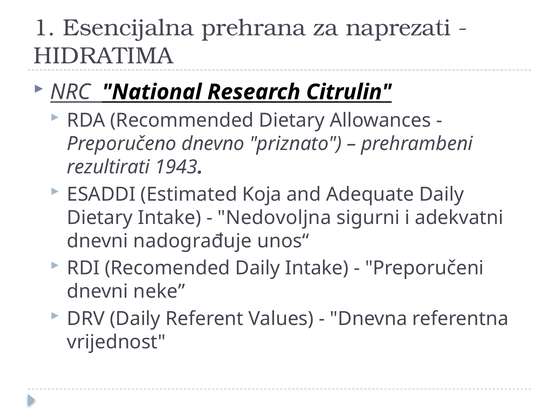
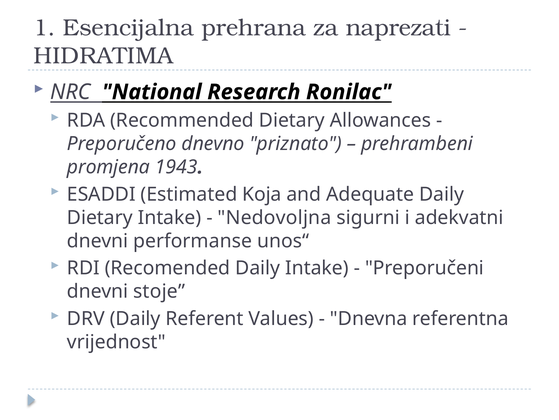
Citrulin: Citrulin -> Ronilac (349, 92)
rezultirati: rezultirati -> promjena (108, 167)
nadograđuje: nadograđuje -> performanse (193, 241)
neke: neke -> stoje (159, 291)
